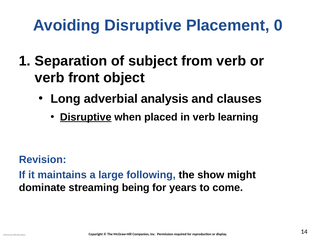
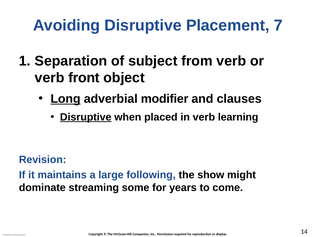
0: 0 -> 7 (278, 25)
Long underline: none -> present (65, 99)
analysis: analysis -> modifier (165, 99)
being: being -> some (136, 188)
